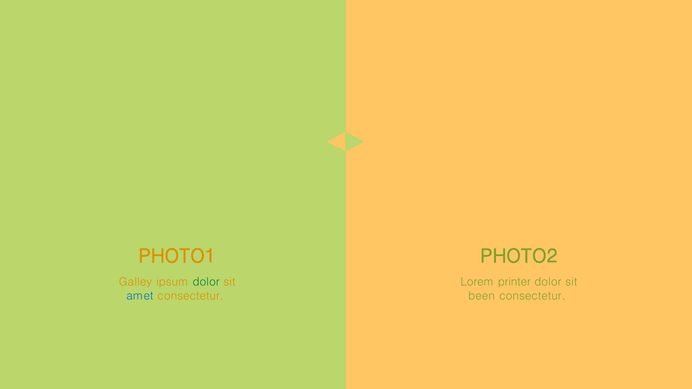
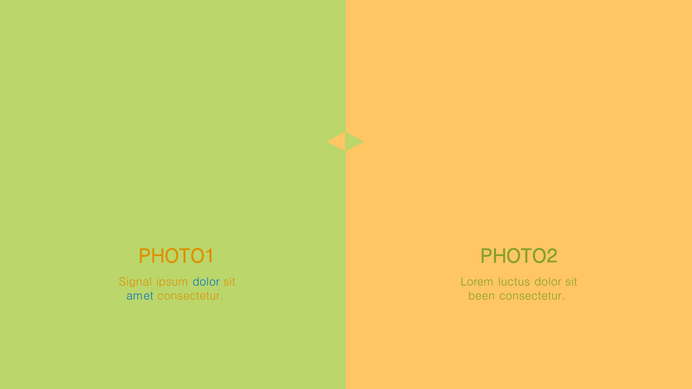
Galley: Galley -> Signal (135, 282)
dolor colour: green -> blue (206, 282)
printer: printer -> luctus (514, 282)
